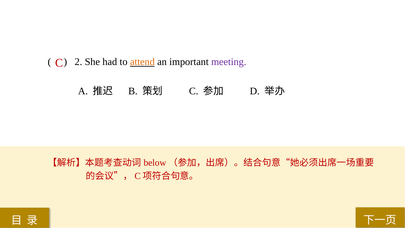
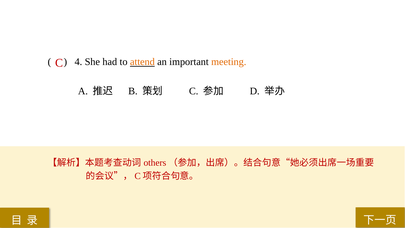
2: 2 -> 4 (78, 62)
meeting colour: purple -> orange (229, 62)
below: below -> others (155, 163)
